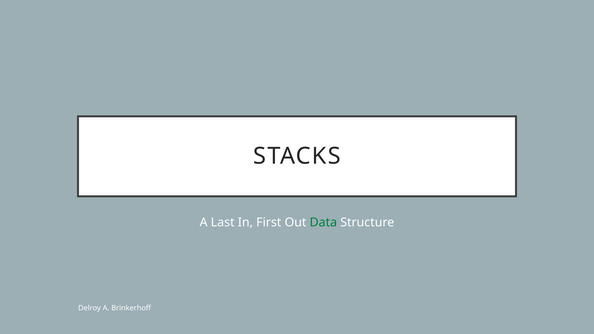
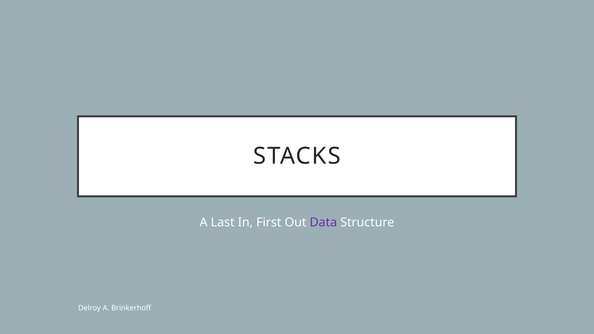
Data colour: green -> purple (323, 223)
